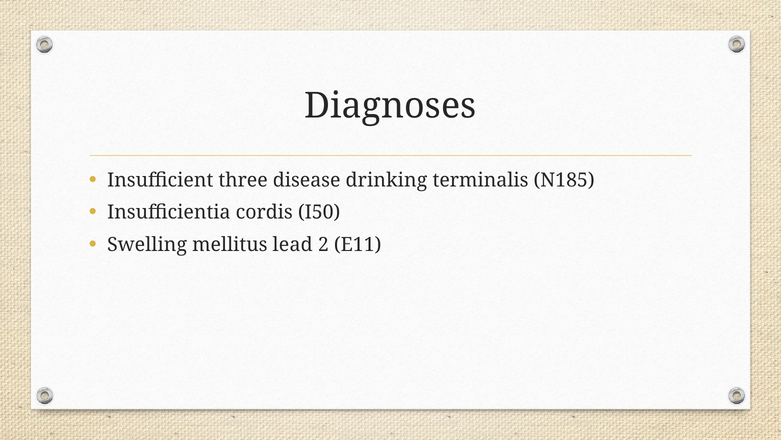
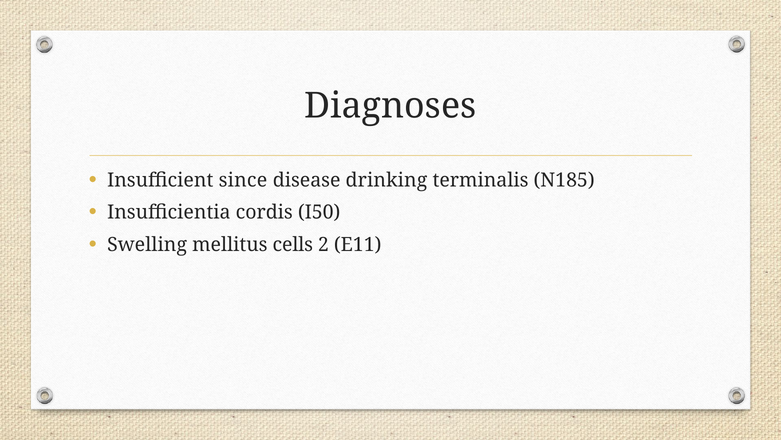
three: three -> since (243, 180)
lead: lead -> cells (293, 244)
